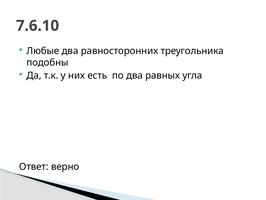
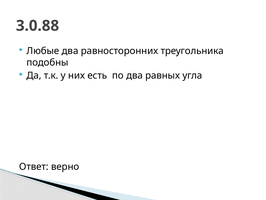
7.6.10: 7.6.10 -> 3.0.88 (38, 26)
